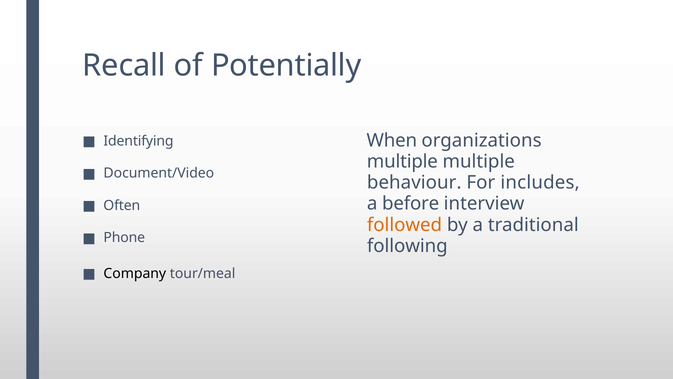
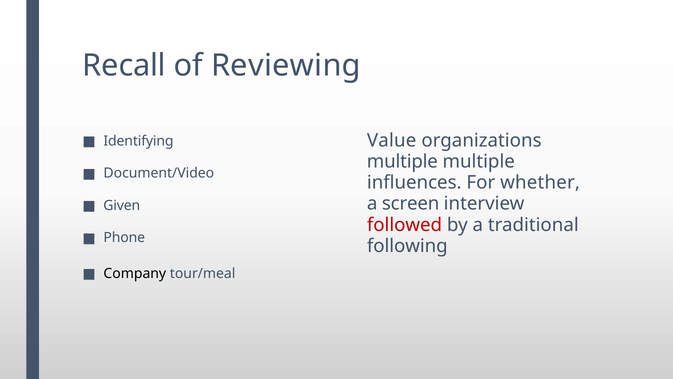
Potentially: Potentially -> Reviewing (286, 65)
When: When -> Value (392, 140)
behaviour: behaviour -> influences (414, 182)
includes: includes -> whether (540, 182)
before: before -> screen (411, 204)
Often: Often -> Given (122, 205)
followed colour: orange -> red (405, 225)
